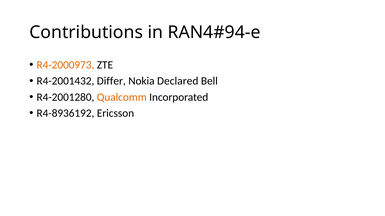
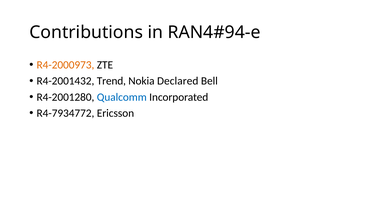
Differ: Differ -> Trend (111, 81)
Qualcomm colour: orange -> blue (122, 97)
R4-8936192: R4-8936192 -> R4-7934772 (65, 114)
